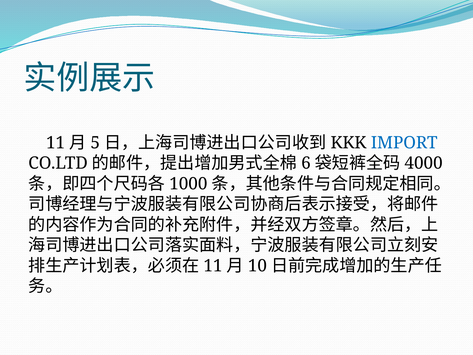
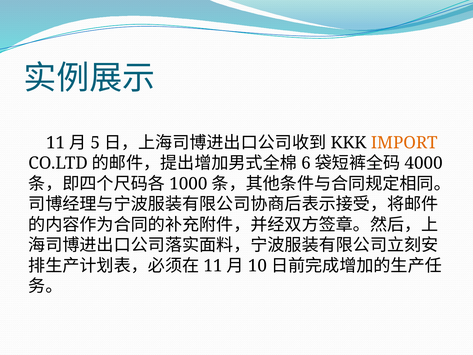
IMPORT colour: blue -> orange (404, 143)
